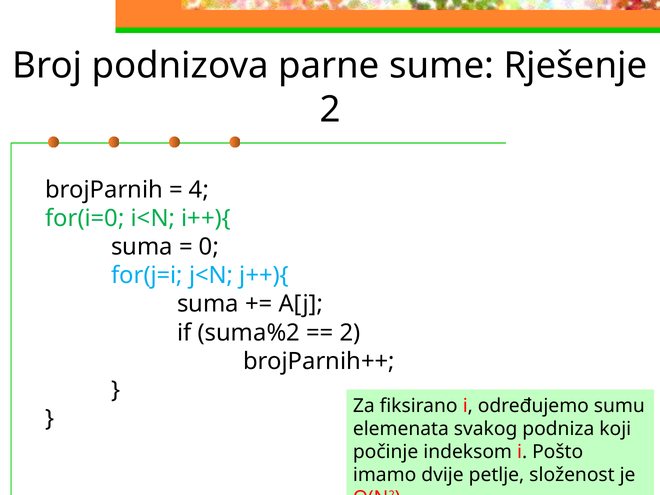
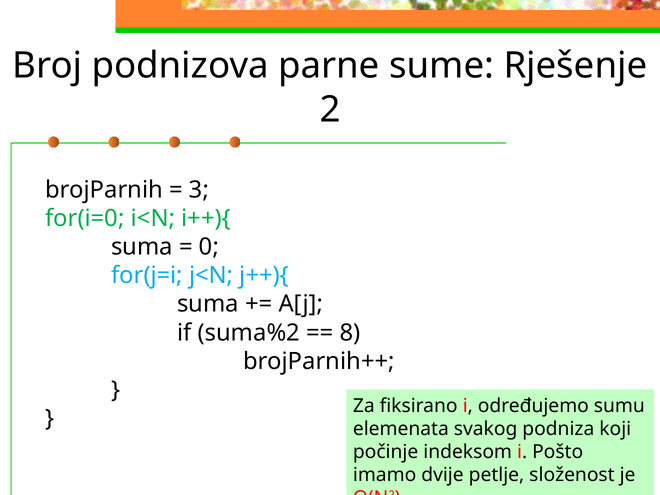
4: 4 -> 3 (199, 190)
2: 2 -> 8 (350, 333)
